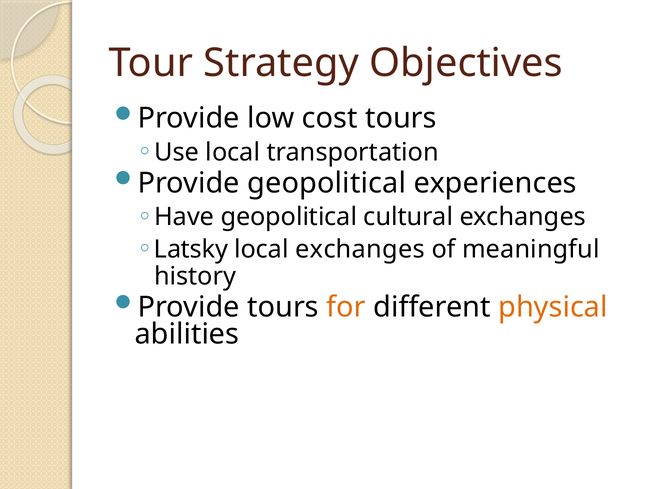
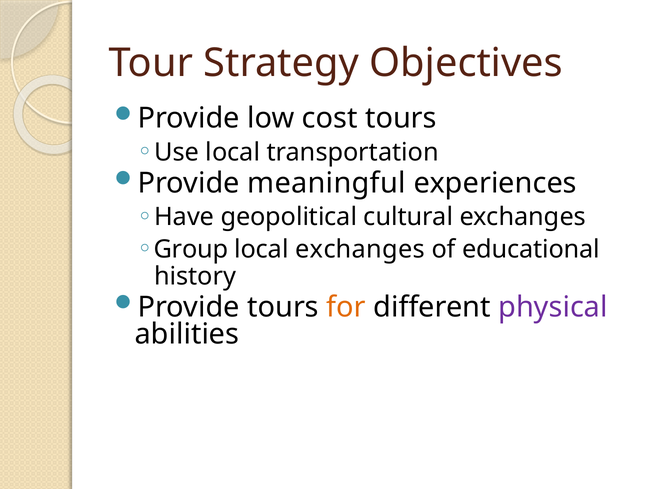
Provide geopolitical: geopolitical -> meaningful (327, 183)
Latsky: Latsky -> Group (191, 249)
meaningful: meaningful -> educational (531, 249)
physical colour: orange -> purple (553, 307)
